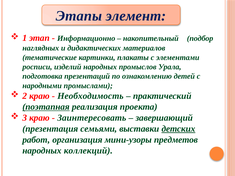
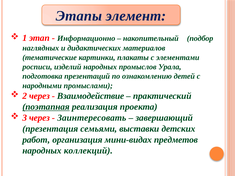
2 краю: краю -> через (39, 96)
Необходимость: Необходимость -> Взаимодействие (91, 96)
3 краю: краю -> через (39, 118)
детских underline: present -> none (178, 129)
мини-узоры: мини-узоры -> мини-видах (128, 140)
